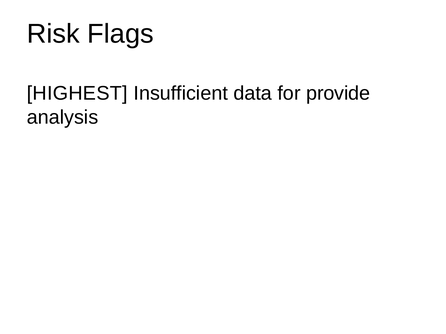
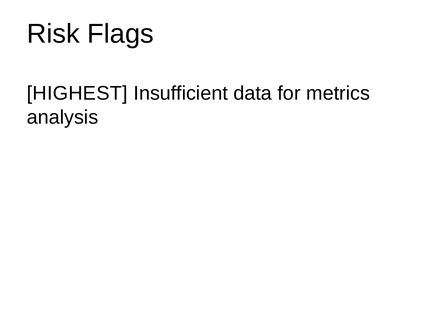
provide: provide -> metrics (338, 94)
